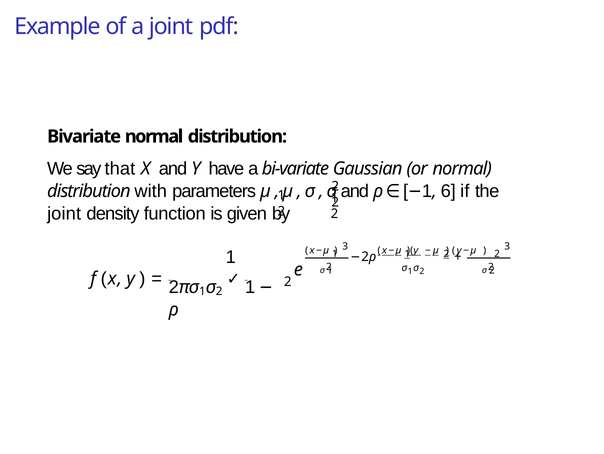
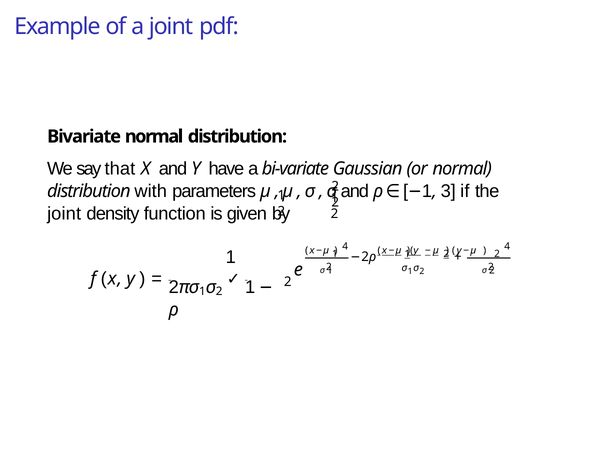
6: 6 -> 3 (448, 191)
3: 3 -> 4 (345, 246)
3: 3 -> 4 (507, 246)
